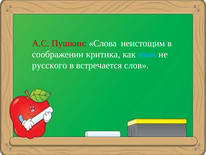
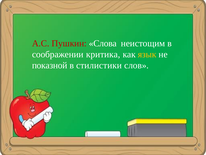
язык colour: light blue -> yellow (147, 54)
русского: русского -> показной (50, 65)
встречается: встречается -> стилистики (99, 65)
